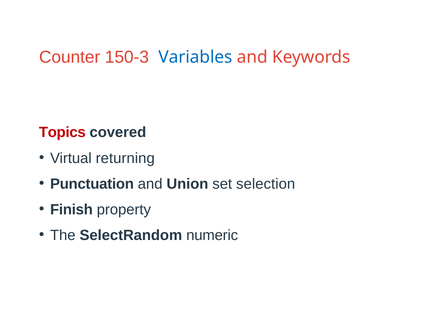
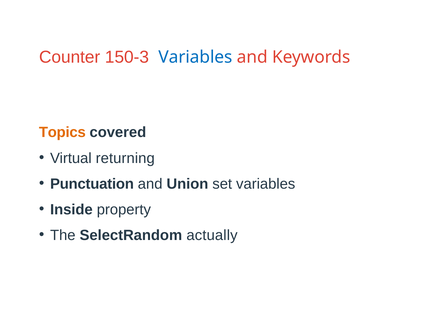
Topics colour: red -> orange (62, 132)
set selection: selection -> variables (266, 183)
Finish: Finish -> Inside (71, 209)
numeric: numeric -> actually (212, 235)
